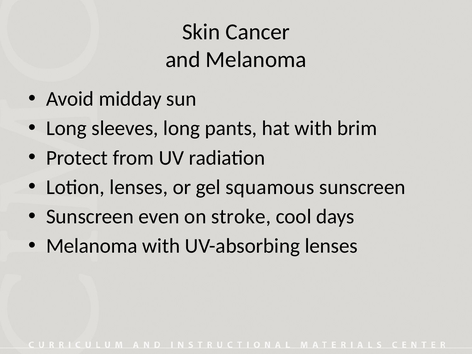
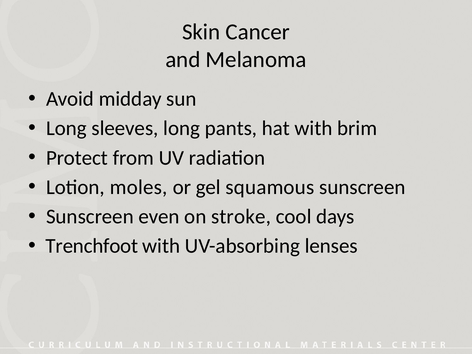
Lotion lenses: lenses -> moles (139, 187)
Melanoma: Melanoma -> Trenchfoot (92, 246)
